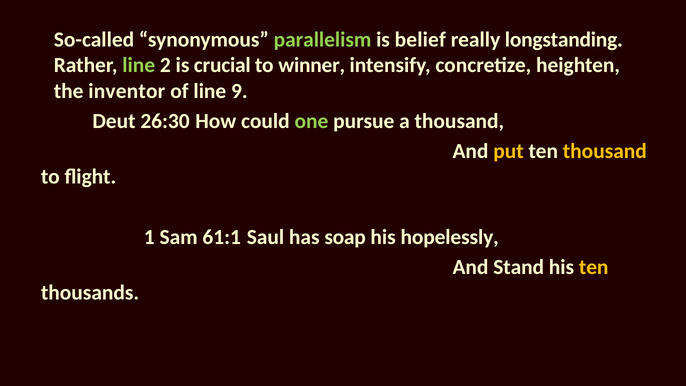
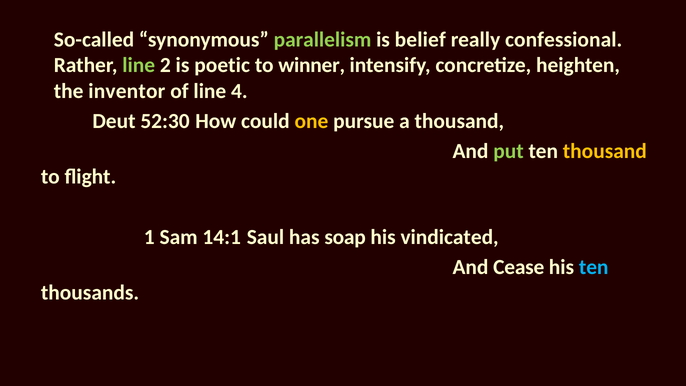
longstanding: longstanding -> confessional (564, 40)
crucial: crucial -> poetic (222, 65)
9: 9 -> 4 (239, 91)
26:30: 26:30 -> 52:30 (165, 121)
one colour: light green -> yellow (311, 121)
put colour: yellow -> light green (509, 151)
61:1: 61:1 -> 14:1 (222, 237)
hopelessly: hopelessly -> vindicated (450, 237)
Stand: Stand -> Cease (519, 267)
ten colour: yellow -> light blue (594, 267)
